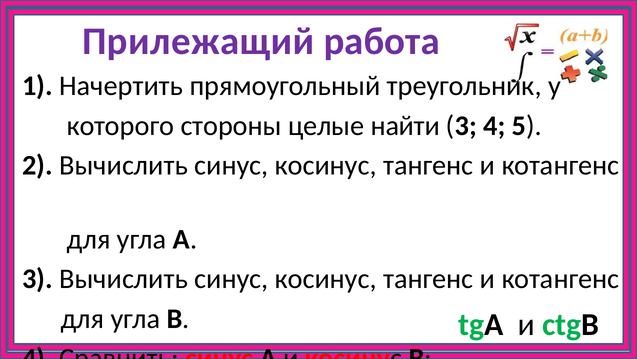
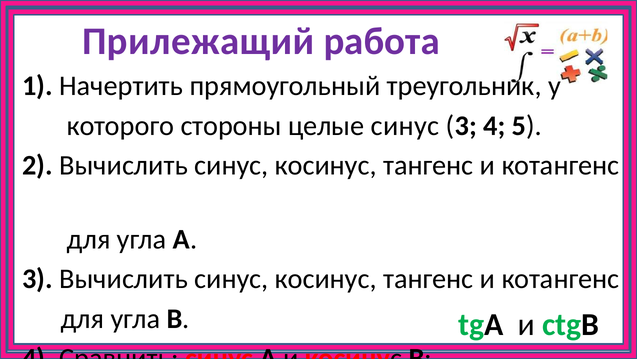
целые найти: найти -> синус (405, 126)
